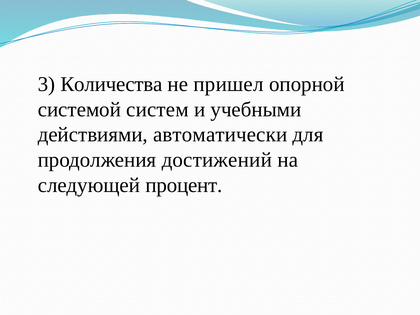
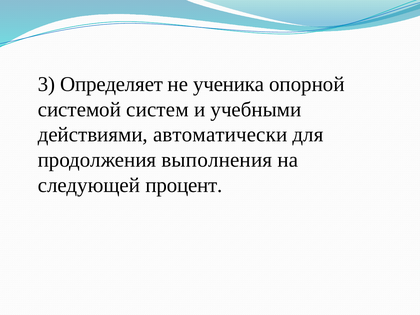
Количества: Количества -> Определяет (112, 84)
пришел: пришел -> ученика (229, 84)
достижений: достижений -> выполнения (217, 160)
